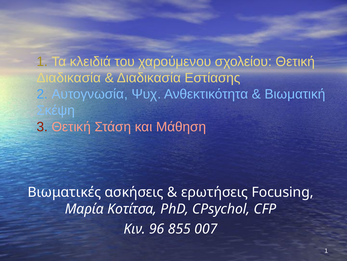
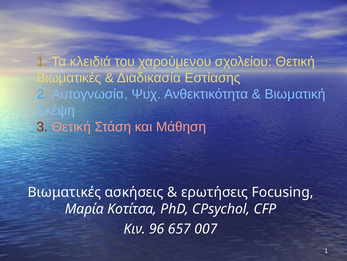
Διαδικασία: Διαδικασία -> Βιωματικές (69, 78)
855: 855 -> 657 (179, 228)
